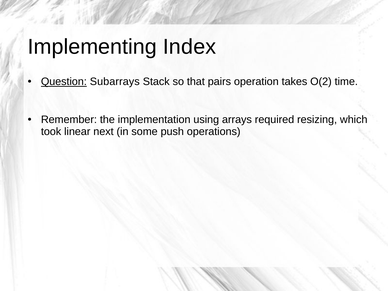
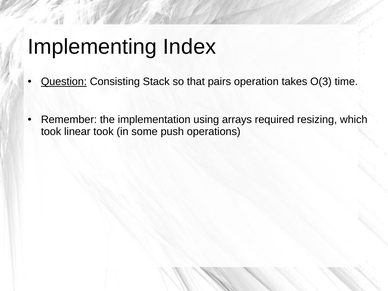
Subarrays: Subarrays -> Consisting (115, 82)
O(2: O(2 -> O(3 (321, 82)
linear next: next -> took (104, 132)
